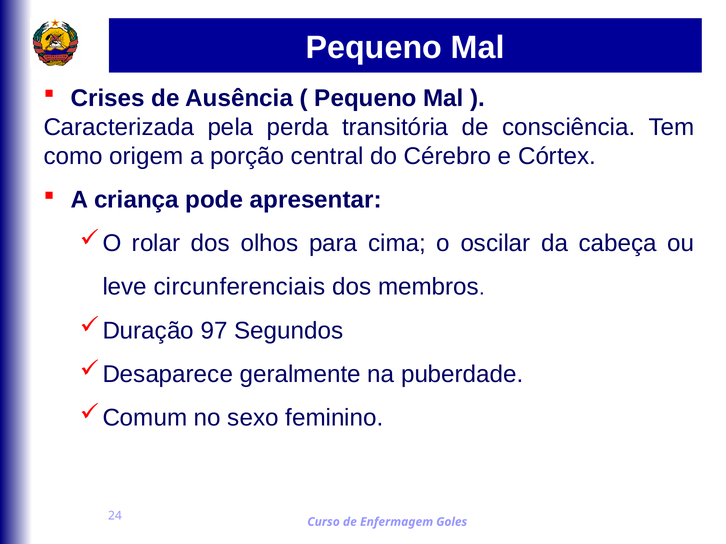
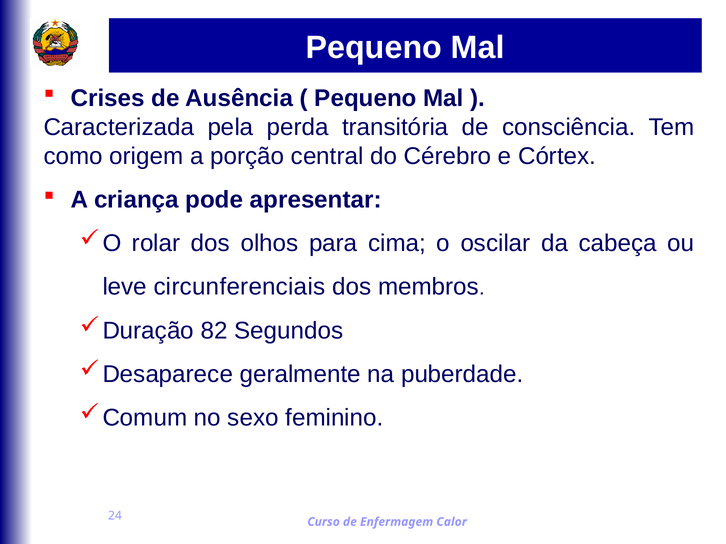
97: 97 -> 82 (214, 331)
Goles: Goles -> Calor (452, 522)
